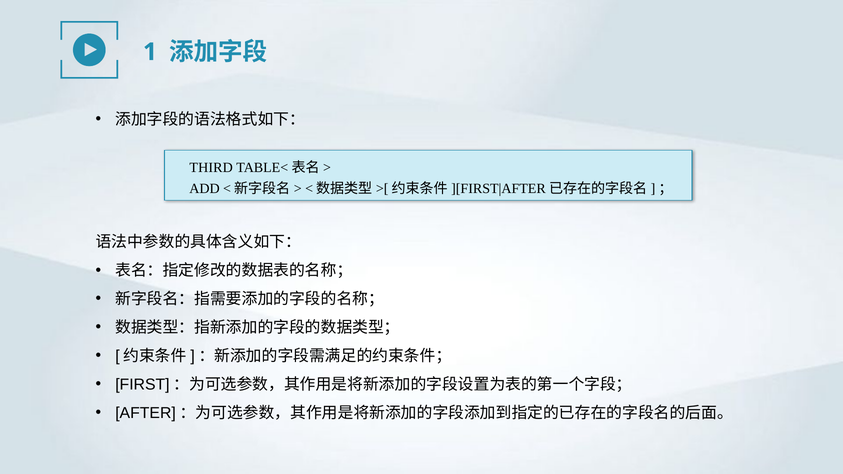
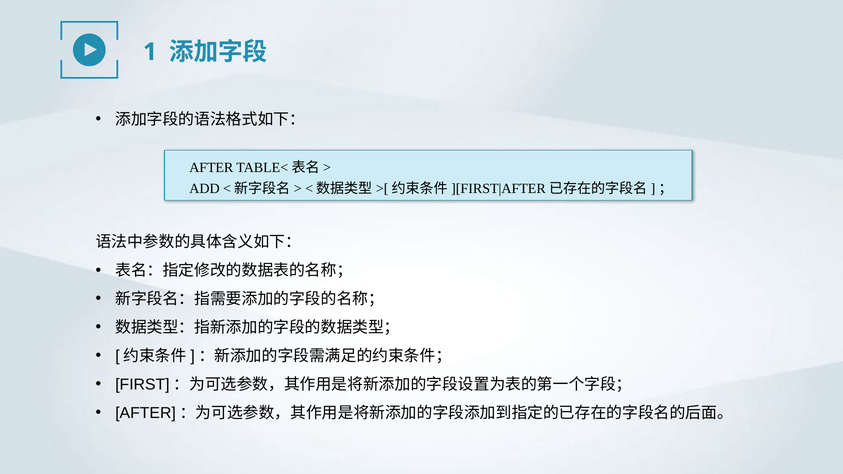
THIRD: THIRD -> AFTER (211, 168)
